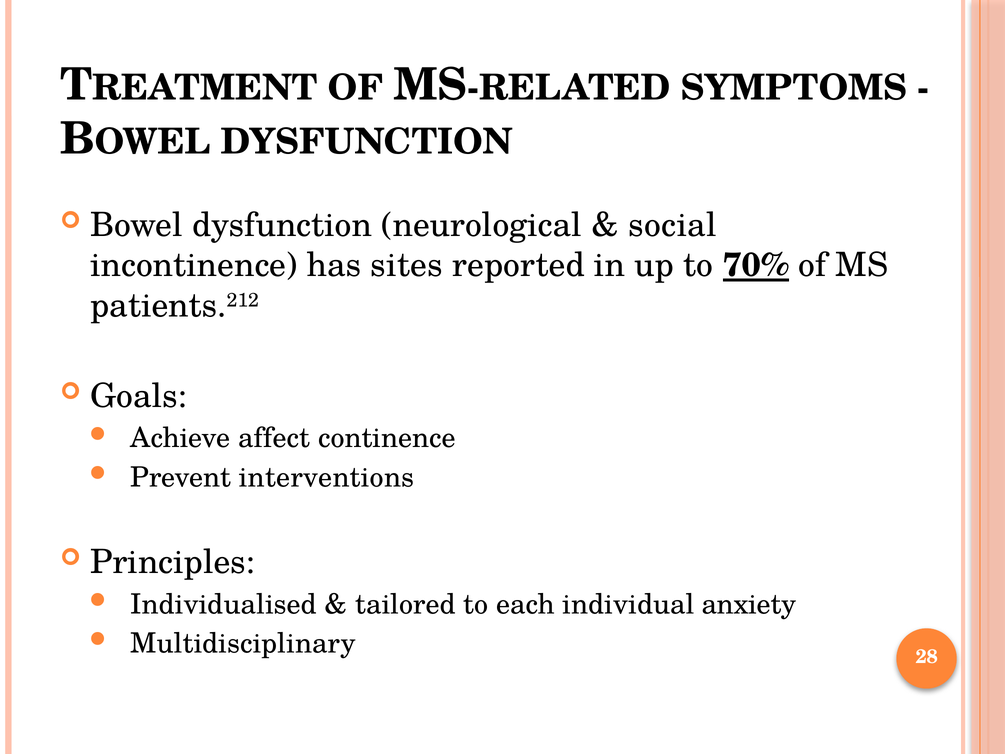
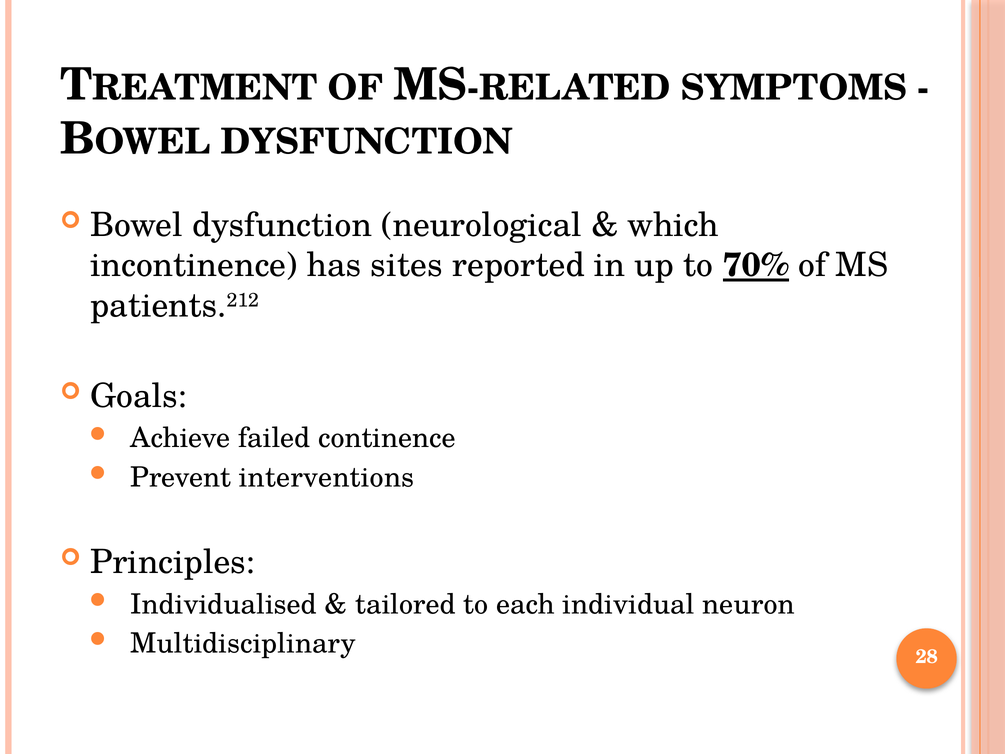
social: social -> which (673, 225)
affect: affect -> failed (274, 438)
anxiety: anxiety -> neuron (749, 604)
